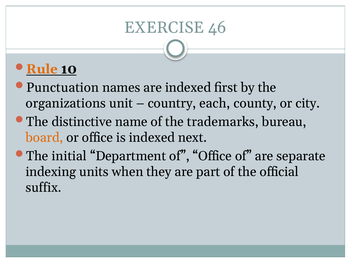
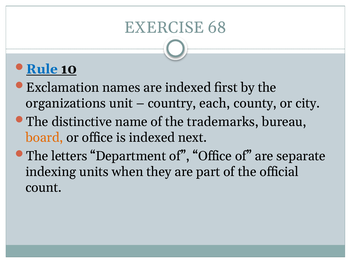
46: 46 -> 68 (217, 28)
Rule colour: orange -> blue (42, 69)
Punctuation: Punctuation -> Exclamation (63, 88)
initial: initial -> letters (69, 156)
suffix: suffix -> count (44, 188)
